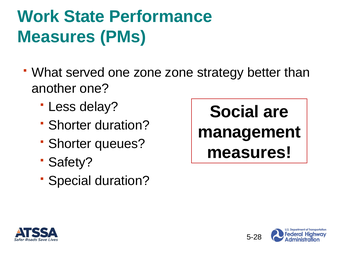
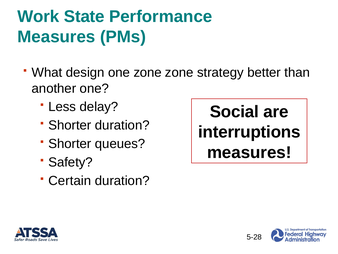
served: served -> design (85, 72)
management: management -> interruptions (249, 132)
Special: Special -> Certain (70, 180)
